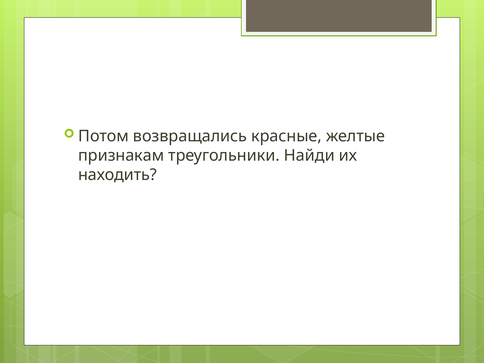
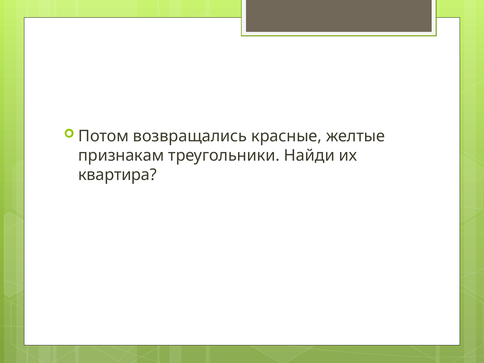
находить: находить -> квартира (117, 175)
